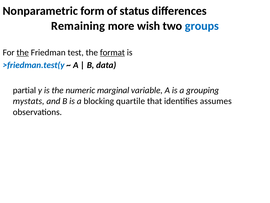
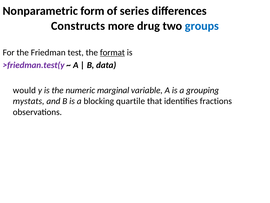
status: status -> series (134, 11)
Remaining: Remaining -> Constructs (78, 26)
wish: wish -> drug (149, 26)
the underline: present -> none (23, 52)
>friedman.test(y colour: blue -> purple (34, 65)
partial: partial -> would (24, 90)
assumes: assumes -> fractions (216, 101)
